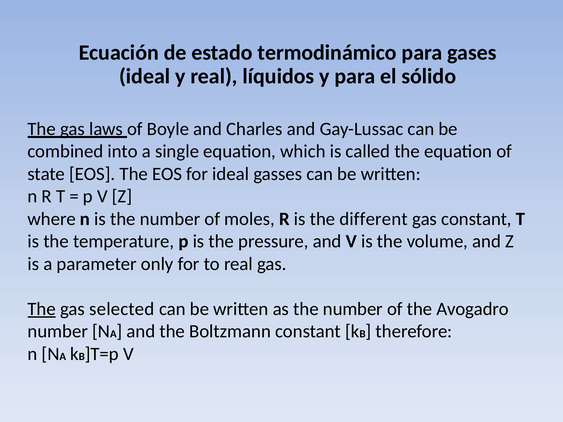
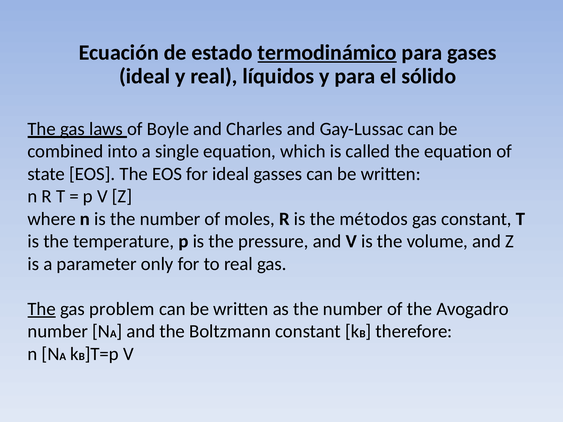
termodinámico underline: none -> present (327, 53)
different: different -> métodos (374, 219)
selected: selected -> problem (122, 309)
